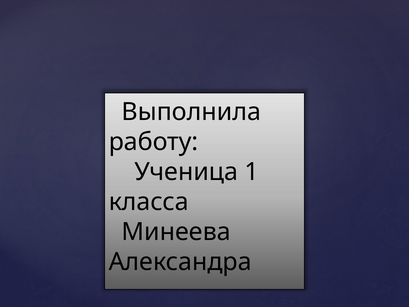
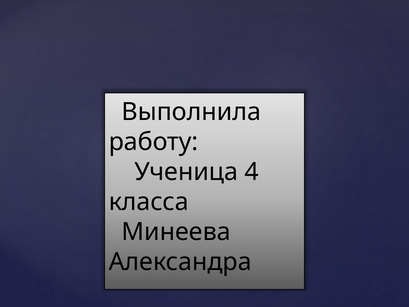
1: 1 -> 4 (252, 172)
